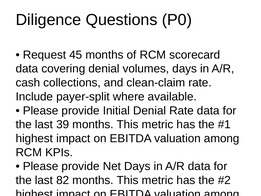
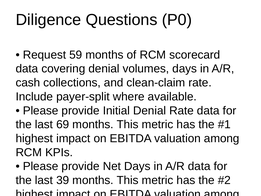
45: 45 -> 59 (76, 55)
39: 39 -> 69 (63, 124)
82: 82 -> 39 (63, 180)
